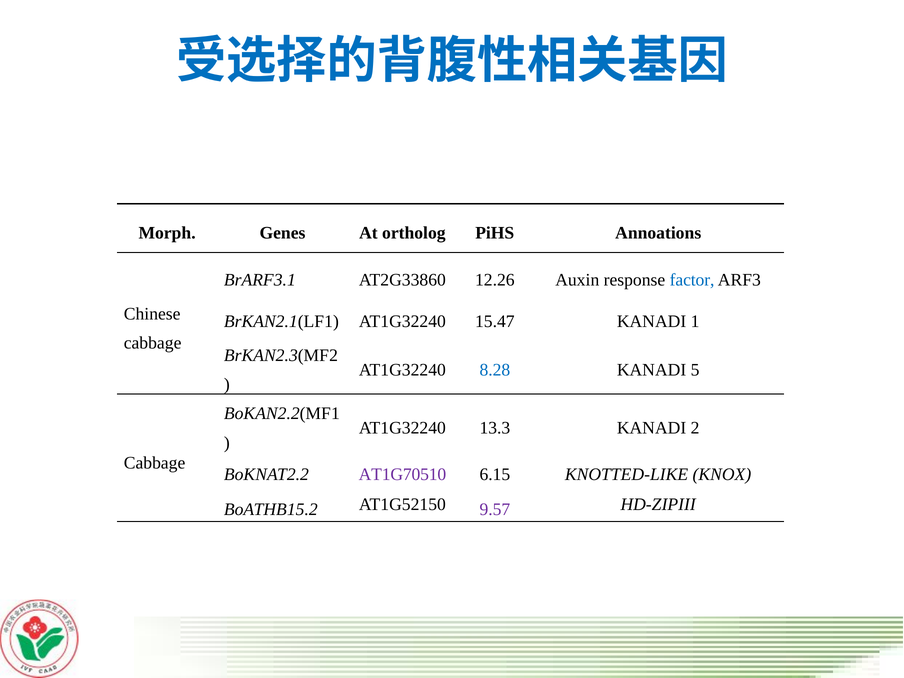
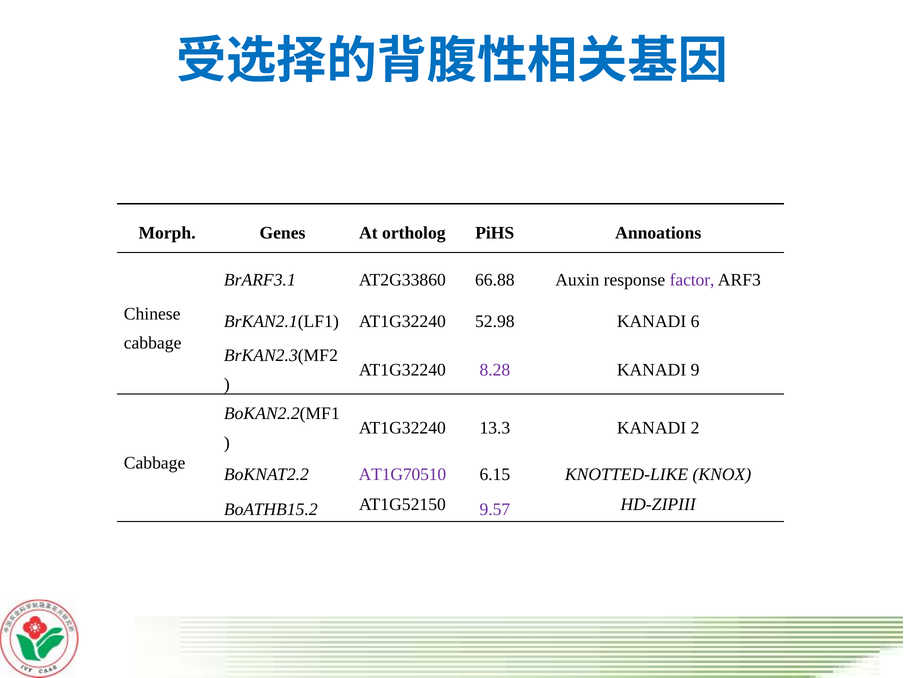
12.26: 12.26 -> 66.88 (495, 280)
factor colour: blue -> purple (692, 280)
15.47: 15.47 -> 52.98 (495, 321)
1: 1 -> 6 (695, 321)
8.28 colour: blue -> purple (495, 370)
5: 5 -> 9 (695, 370)
